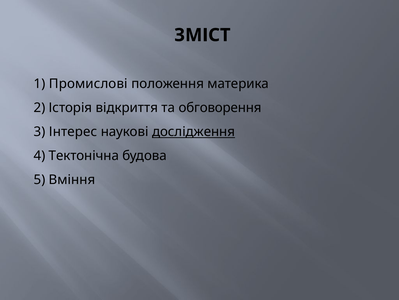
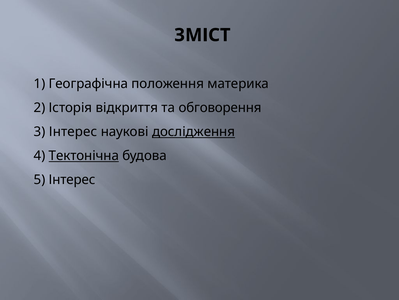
Промислові: Промислові -> Географічна (88, 84)
Тектонічна underline: none -> present (84, 155)
Вміння: Вміння -> Інтерес (72, 179)
